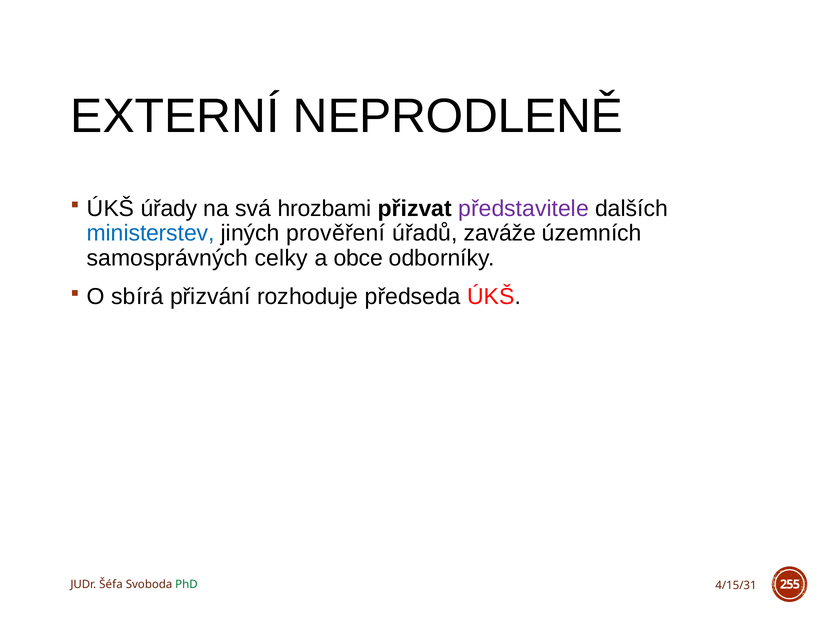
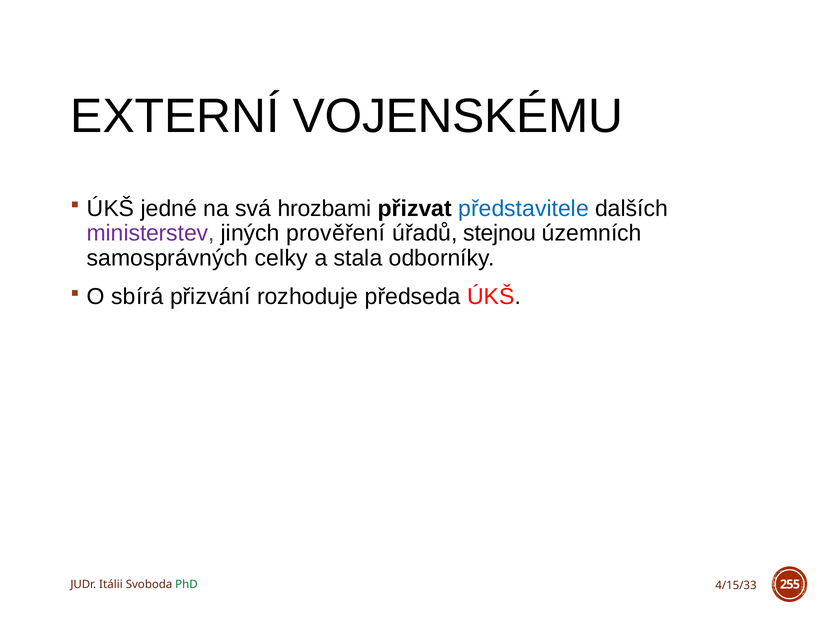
NEPRODLENĚ: NEPRODLENĚ -> VOJENSKÉMU (458, 116)
úřady: úřady -> jedné (169, 209)
představitele colour: purple -> blue (524, 209)
ministerstev colour: blue -> purple (151, 233)
zaváže: zaváže -> stejnou (500, 233)
obce: obce -> stala (358, 258)
Šéfa: Šéfa -> Itálii (111, 584)
4/15/31: 4/15/31 -> 4/15/33 (736, 585)
